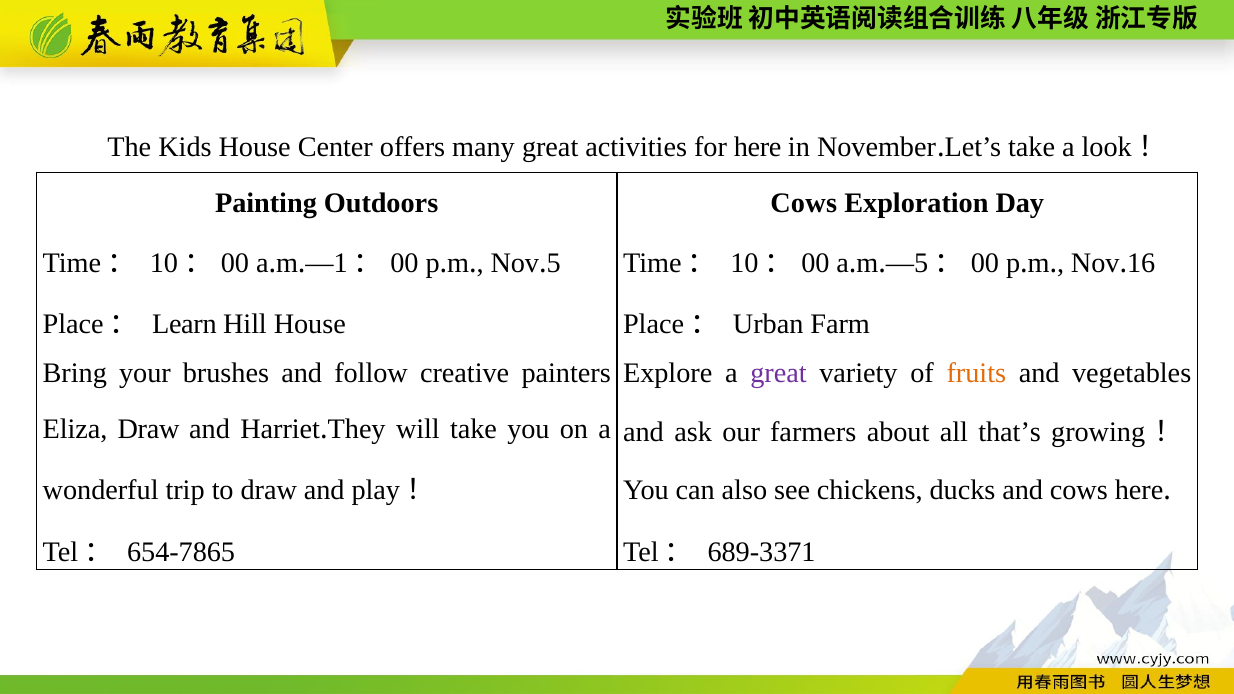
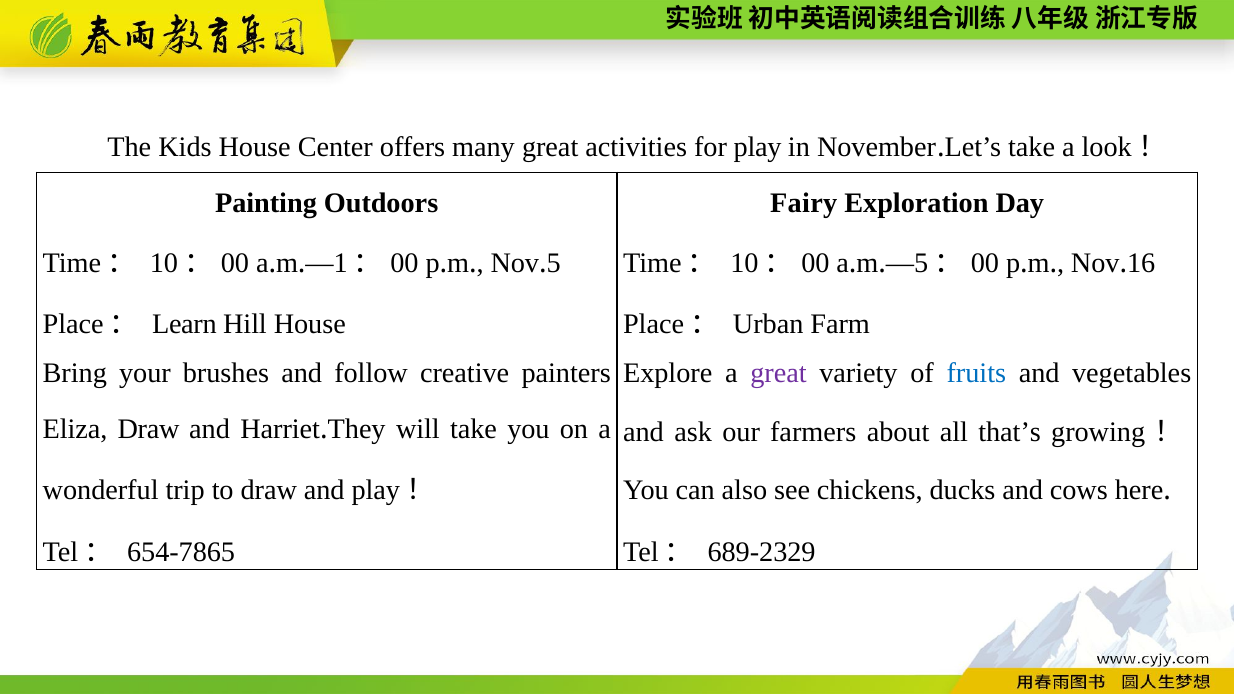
for here: here -> play (758, 147)
Cows: Cows -> Fairy (804, 204)
fruits colour: orange -> blue (976, 373)
689-3371: 689-3371 -> 689-2329 (762, 552)
